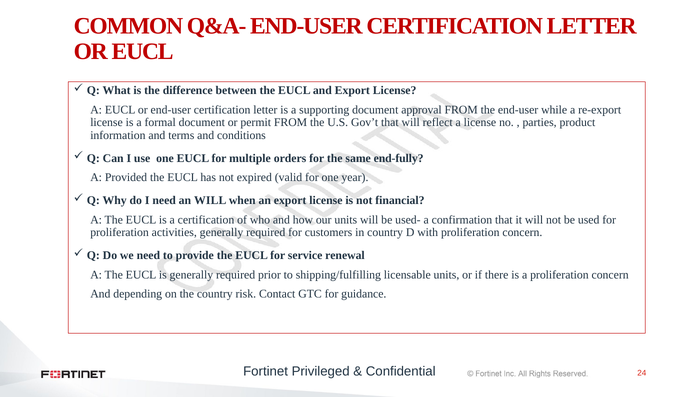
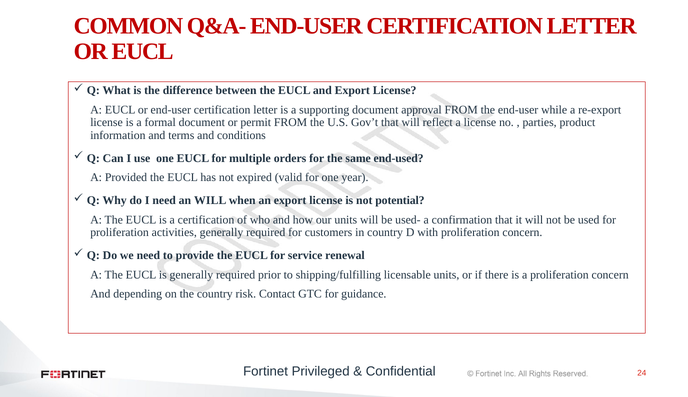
end-fully: end-fully -> end-used (399, 158)
financial: financial -> potential (400, 200)
